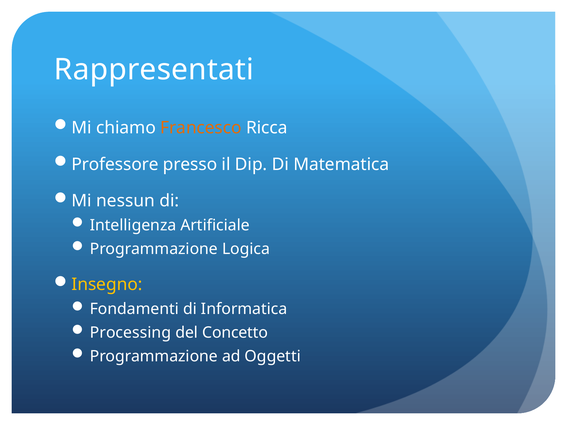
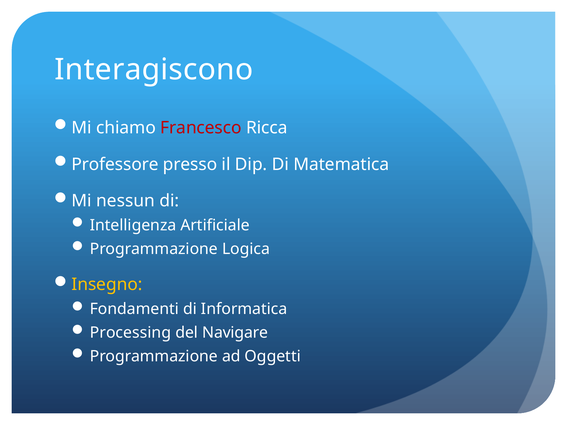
Rappresentati: Rappresentati -> Interagiscono (154, 70)
Francesco colour: orange -> red (201, 128)
Concetto: Concetto -> Navigare (235, 333)
